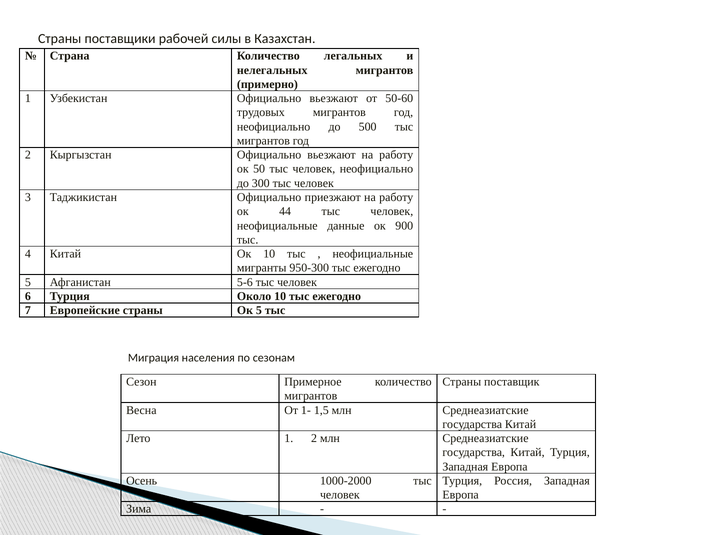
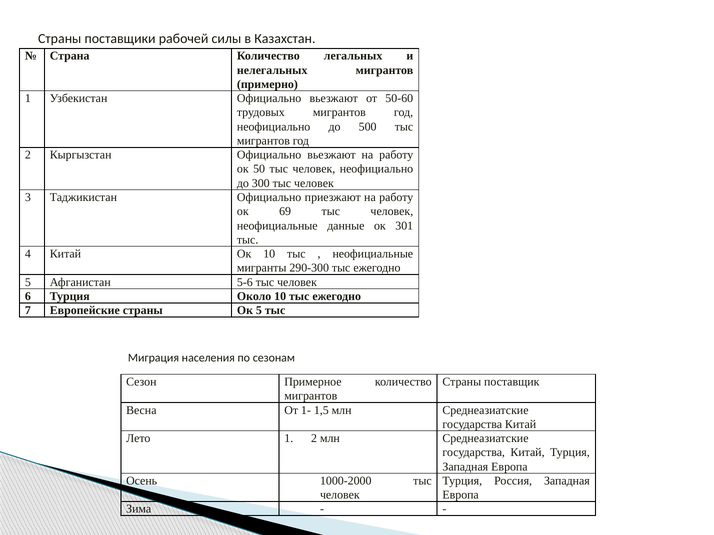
44: 44 -> 69 (285, 212)
900: 900 -> 301 (404, 226)
950-300: 950-300 -> 290-300 (309, 268)
